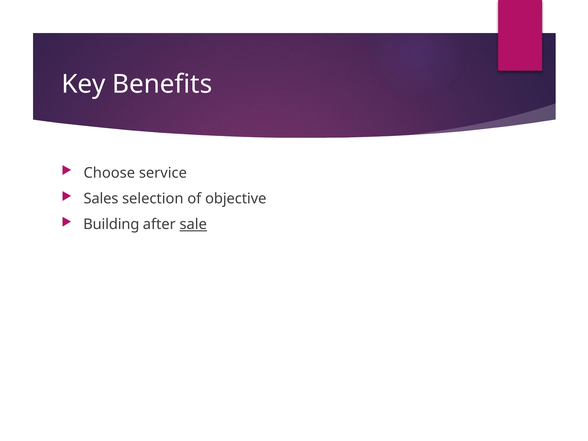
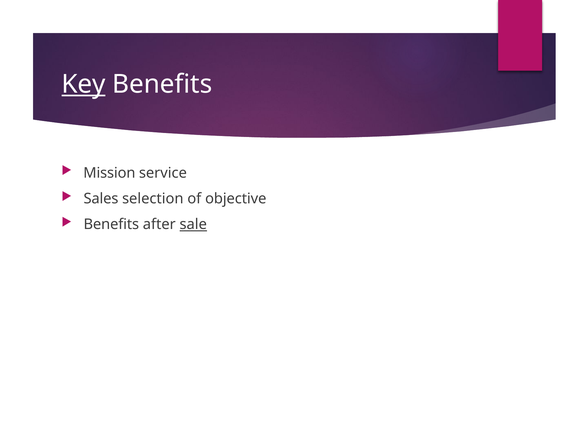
Key underline: none -> present (83, 84)
Choose: Choose -> Mission (109, 173)
Building: Building -> Benefits (111, 224)
